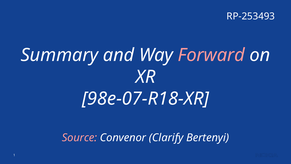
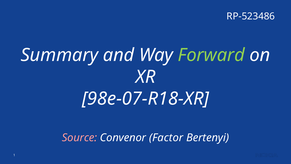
RP-253493: RP-253493 -> RP-523486 (251, 16)
Forward colour: pink -> light green (211, 55)
Clarify: Clarify -> Factor (166, 137)
